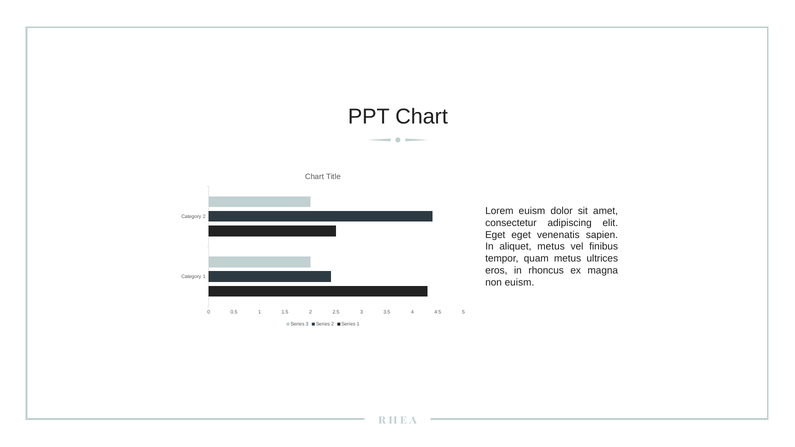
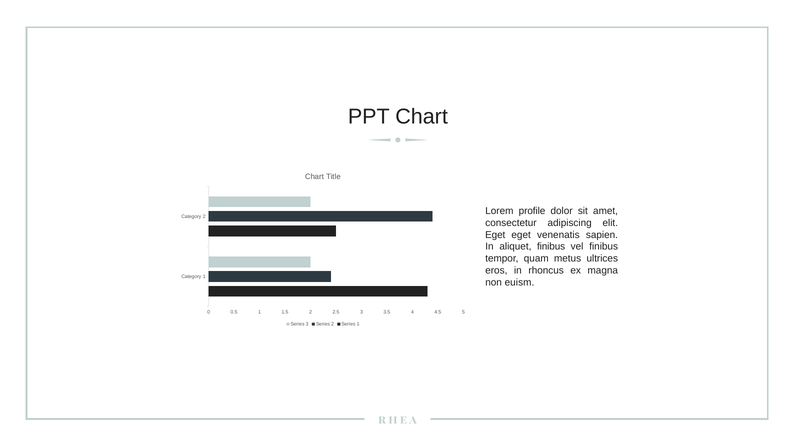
Lorem euism: euism -> profile (532, 211)
aliquet metus: metus -> finibus (551, 247)
